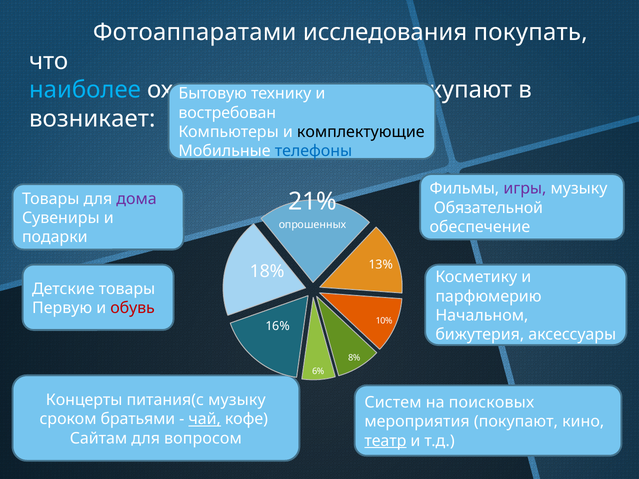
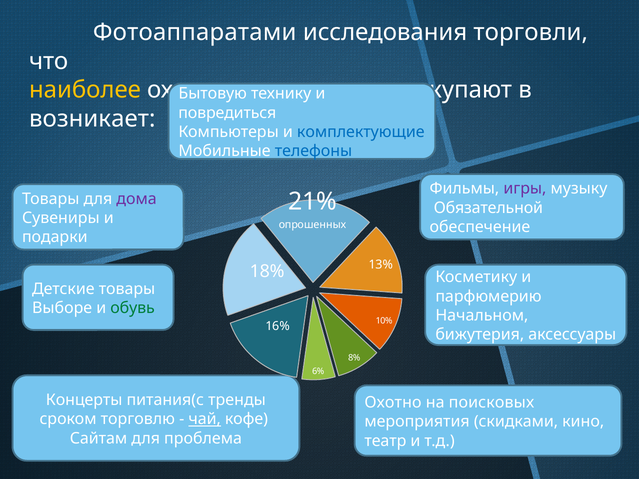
покупать: покупать -> торговли (531, 32)
наиболее colour: light blue -> yellow (85, 90)
востребован: востребован -> повредиться (227, 113)
комплектующие colour: black -> blue (361, 132)
Первую: Первую -> Выборе (62, 308)
обувь colour: red -> green (133, 308)
питания(с музыку: музыку -> тренды (237, 400)
Систем: Систем -> Охотно (393, 403)
братьями: братьями -> торговлю (138, 419)
мероприятия покупают: покупают -> скидками (516, 422)
вопросом: вопросом -> проблема (203, 439)
театр underline: present -> none (385, 441)
